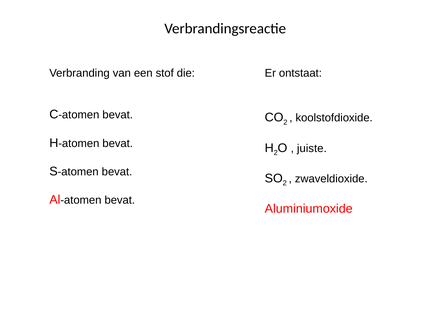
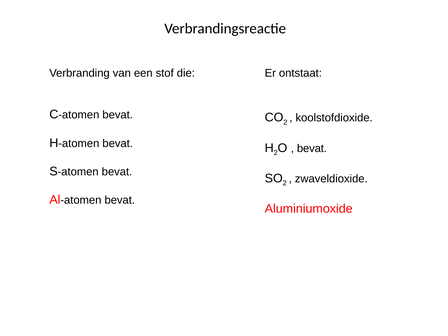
juiste: juiste -> bevat (312, 148)
